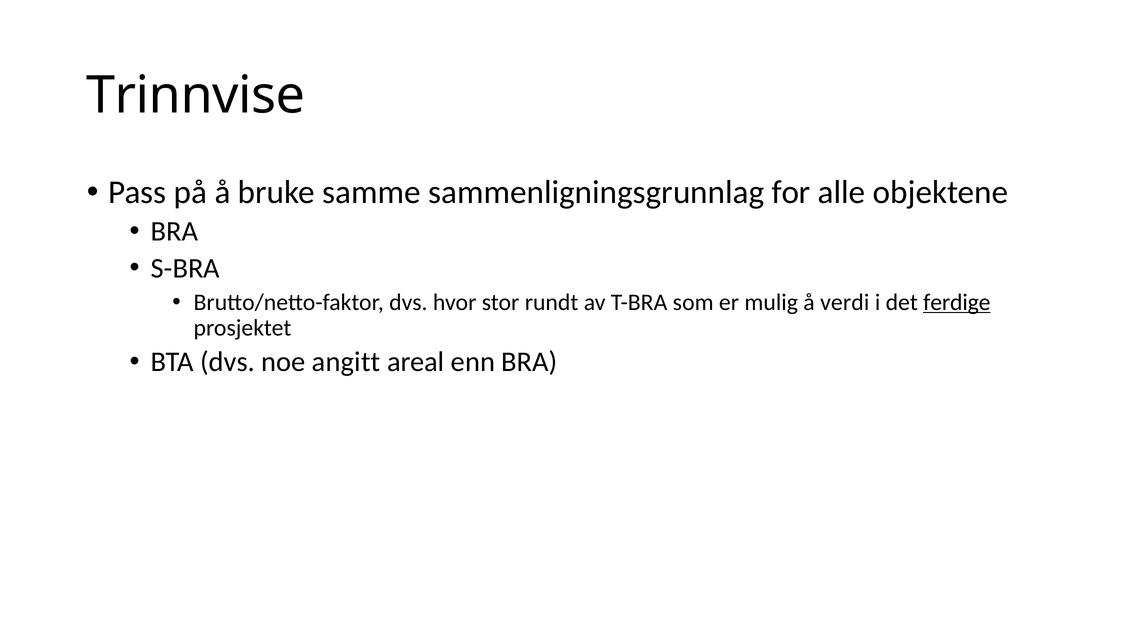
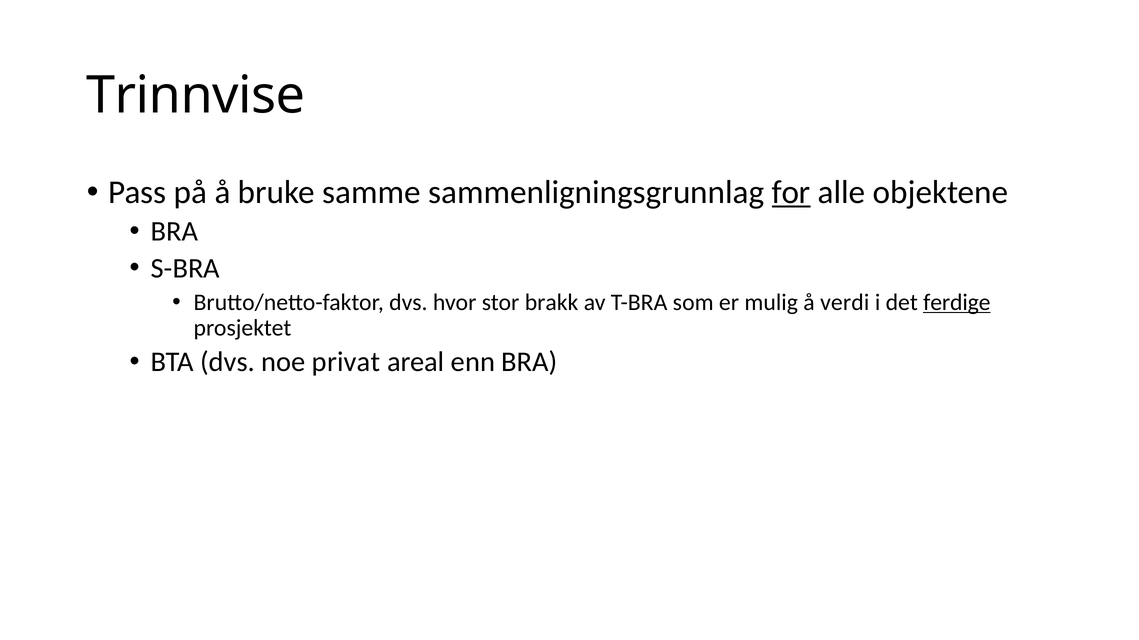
for underline: none -> present (791, 193)
rundt: rundt -> brakk (552, 303)
angitt: angitt -> privat (346, 362)
